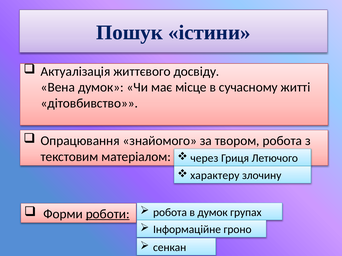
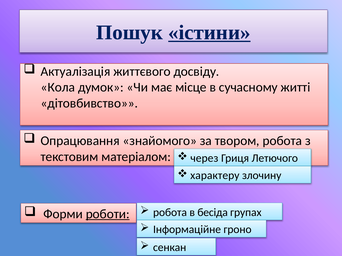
істини underline: none -> present (209, 33)
Вена: Вена -> Кола (58, 88)
в думок: думок -> бесіда (213, 213)
